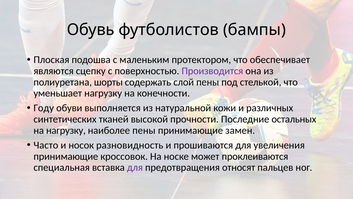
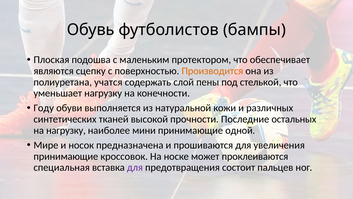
Производится colour: purple -> orange (212, 71)
шорты: шорты -> учатся (108, 82)
наиболее пены: пены -> мини (144, 130)
замен: замен -> одной (240, 130)
Часто: Часто -> Мире (46, 145)
разновидность: разновидность -> предназначена (130, 145)
относят: относят -> состоит (239, 167)
